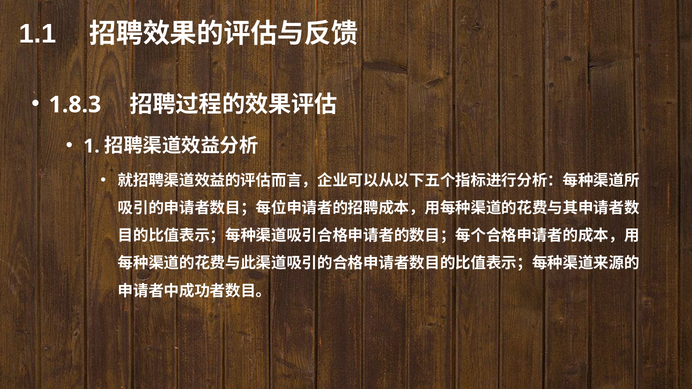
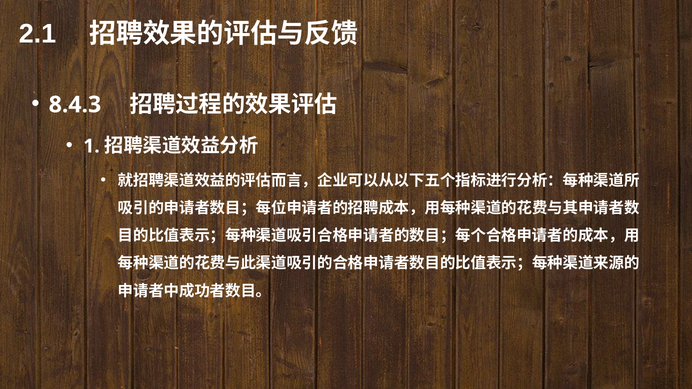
1.1: 1.1 -> 2.1 (37, 34)
1.8.3: 1.8.3 -> 8.4.3 (75, 105)
